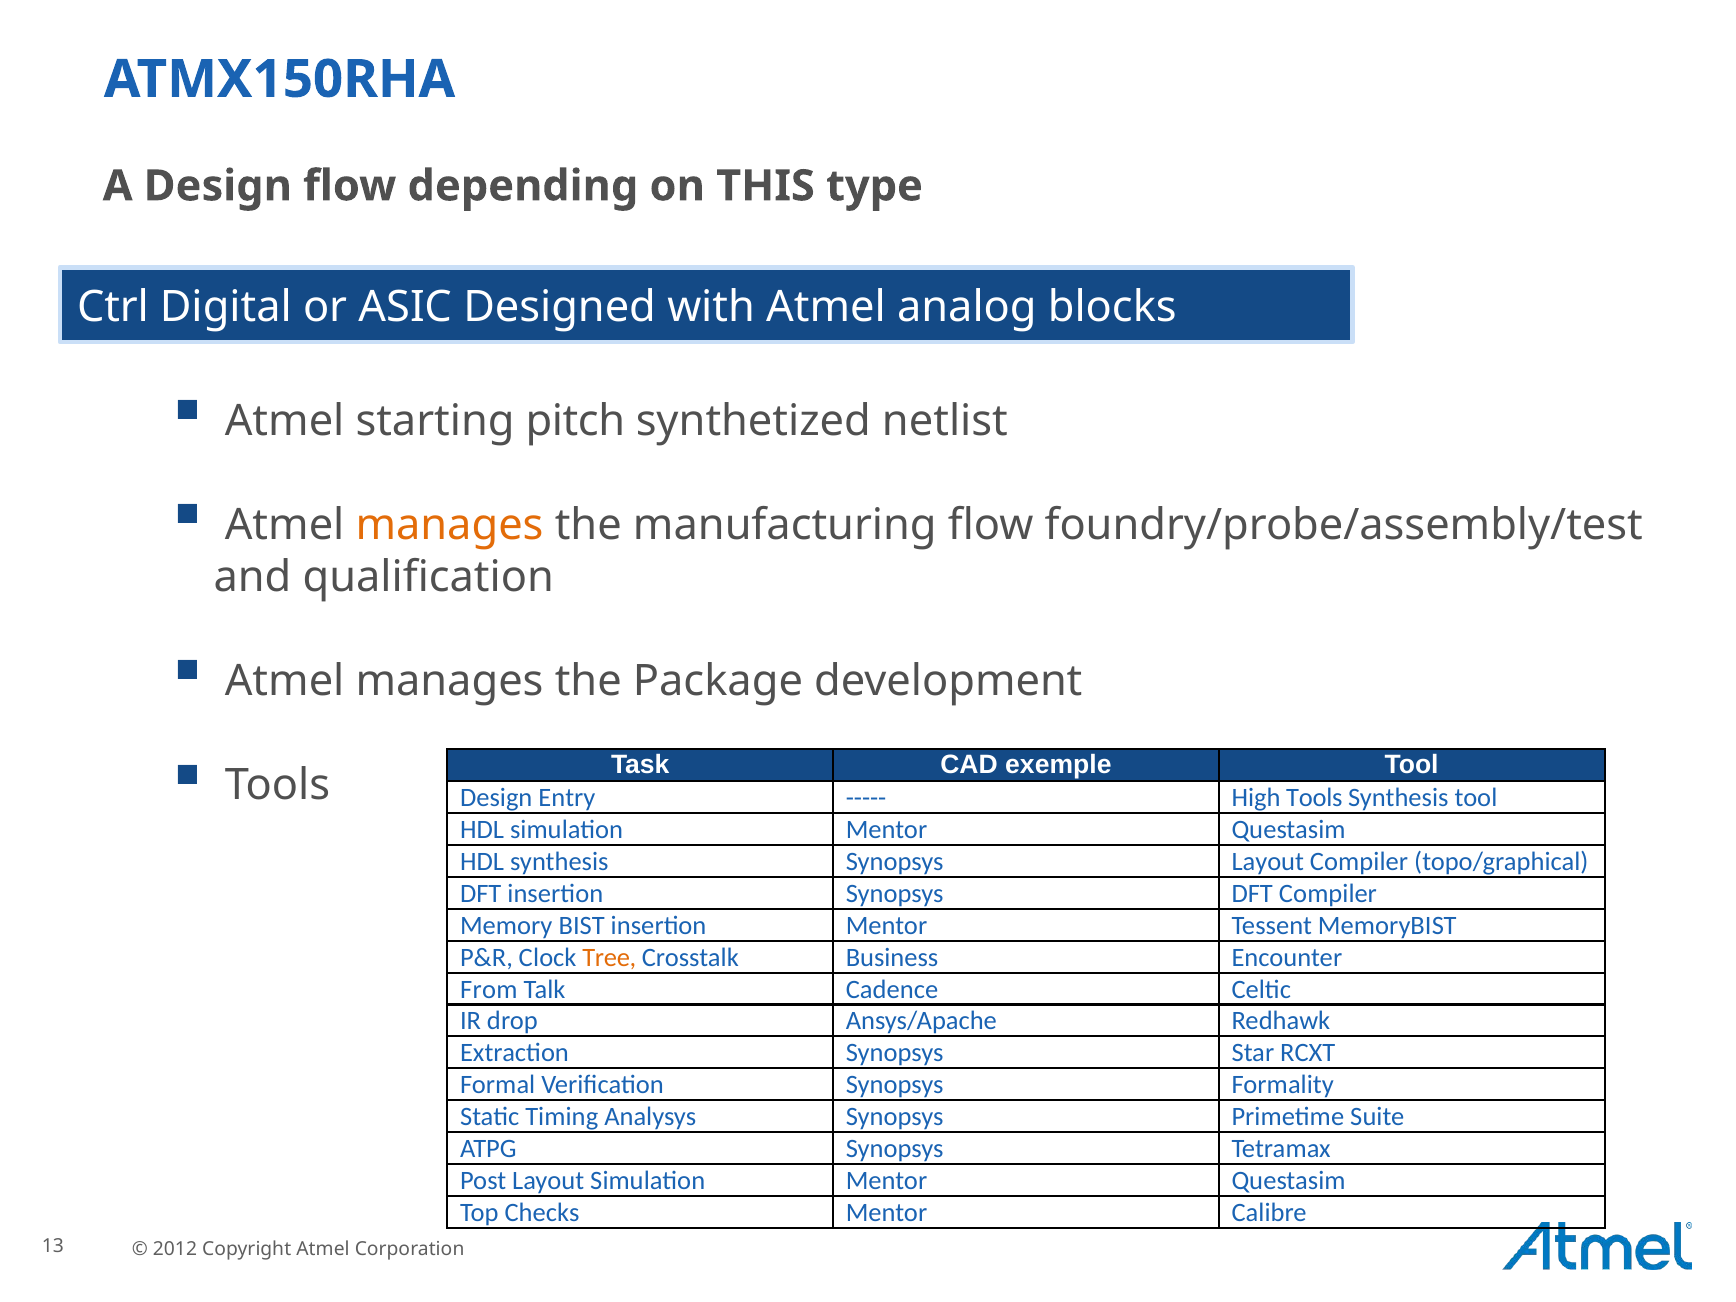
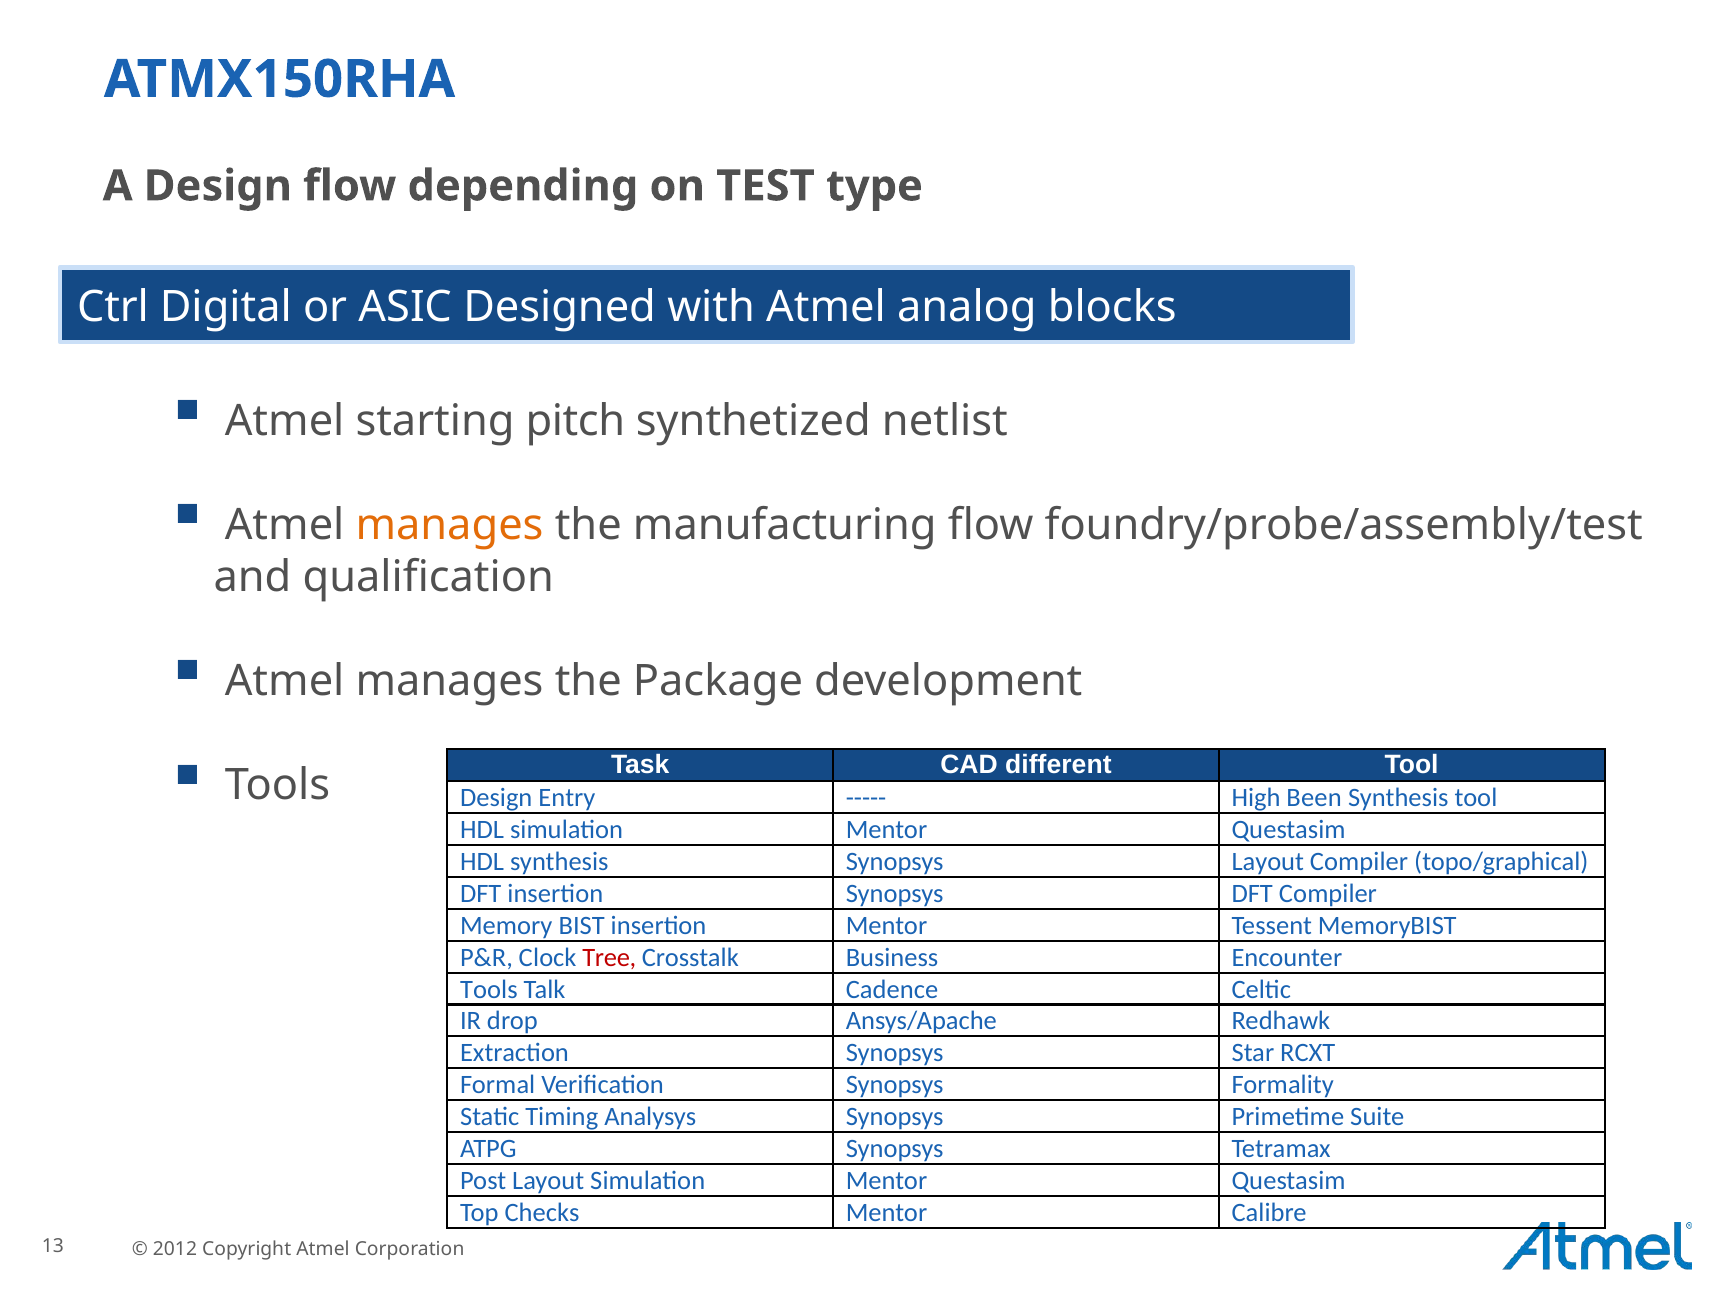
THIS: THIS -> TEST (765, 186)
exemple: exemple -> different (1058, 764)
High Tools: Tools -> Been (1314, 798)
Tree colour: orange -> red (609, 957)
From: From -> Tools (489, 989)
